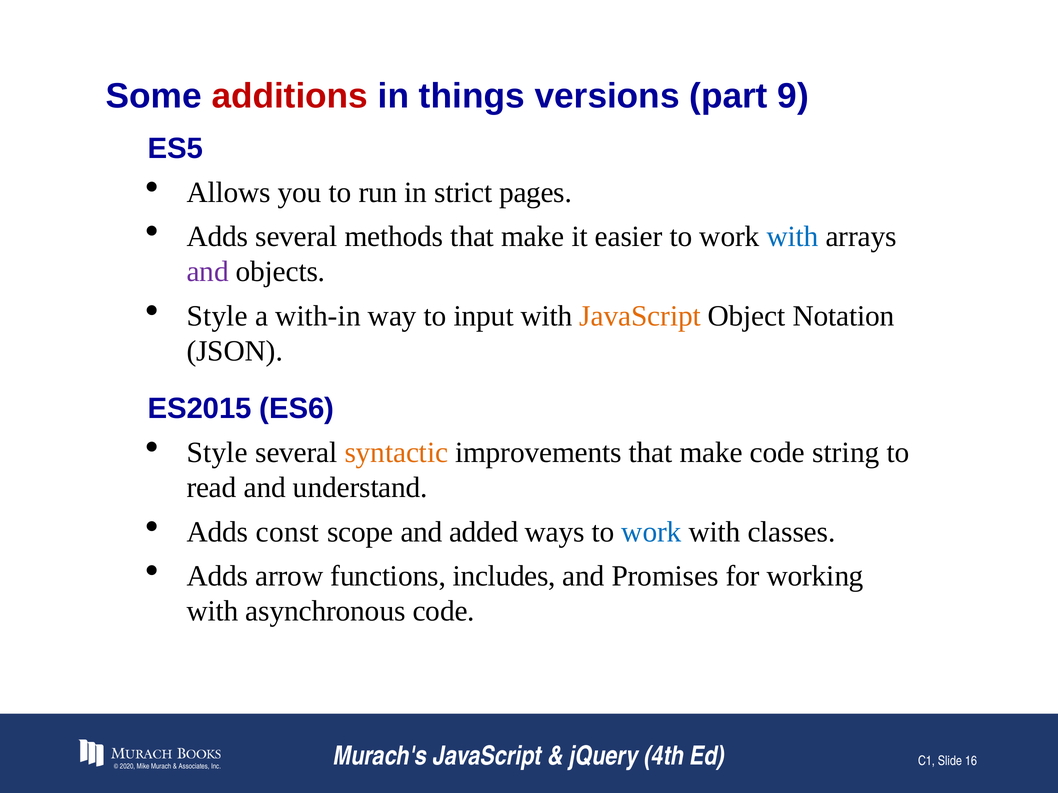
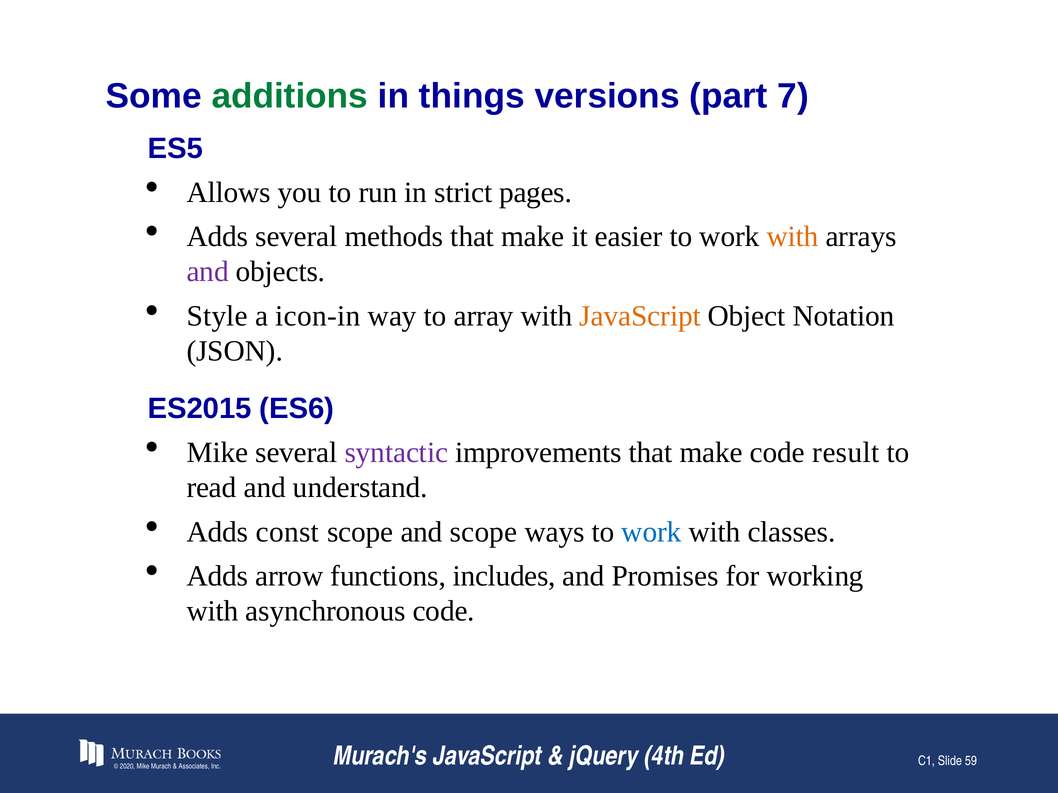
additions colour: red -> green (290, 96)
9: 9 -> 7 (793, 96)
with colour: blue -> orange (793, 237)
with-in: with-in -> icon-in (318, 316)
input: input -> array (484, 316)
Style: Style -> Mike (217, 453)
syntactic colour: orange -> purple (396, 453)
string: string -> result (846, 453)
and added: added -> scope (484, 532)
16: 16 -> 59 (971, 761)
